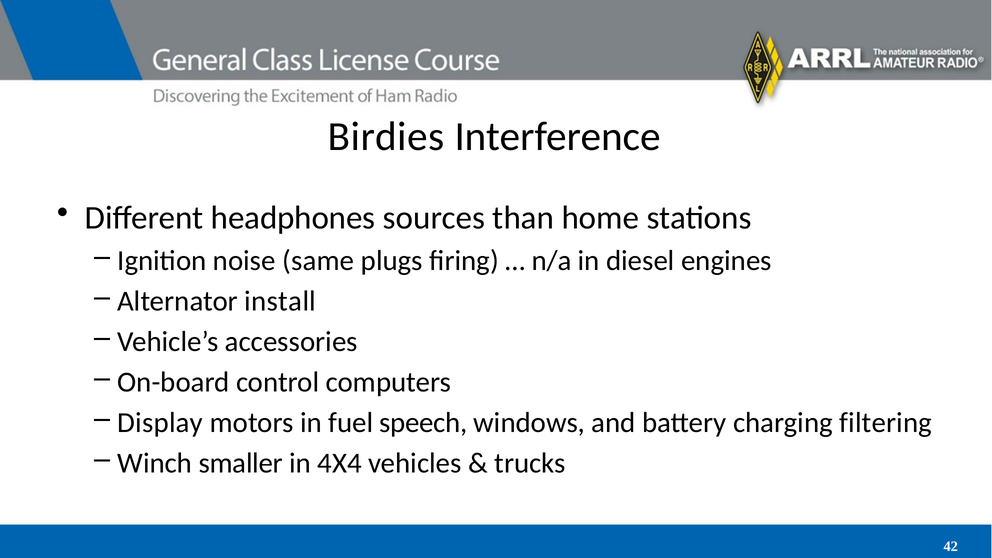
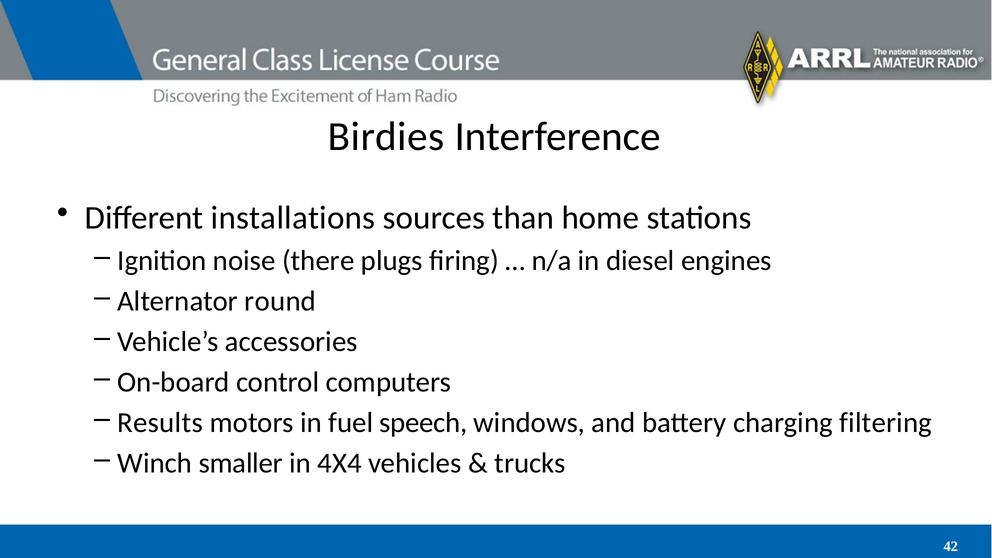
headphones: headphones -> installations (293, 218)
same: same -> there (318, 261)
install: install -> round (280, 301)
Display: Display -> Results (160, 423)
